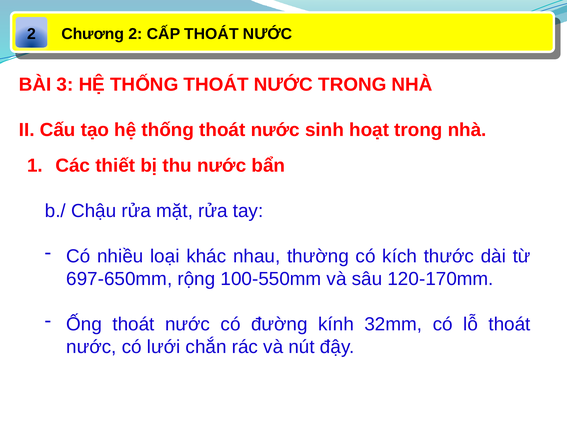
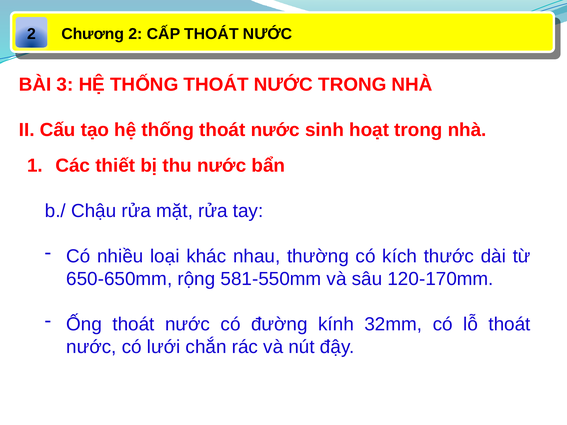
697-650mm: 697-650mm -> 650-650mm (119, 279)
100-550mm: 100-550mm -> 581-550mm (271, 279)
